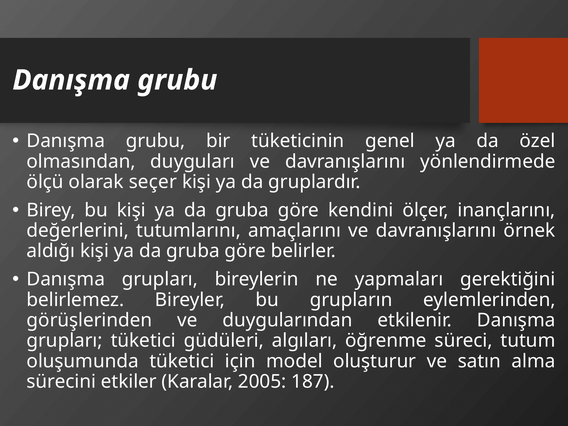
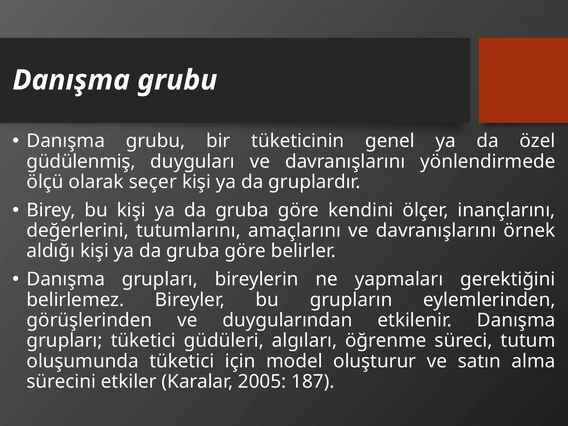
olmasından: olmasından -> güdülenmiş (81, 161)
